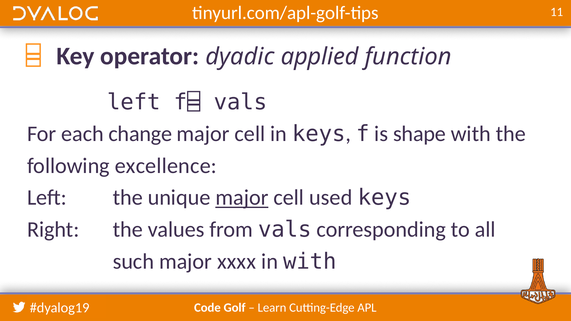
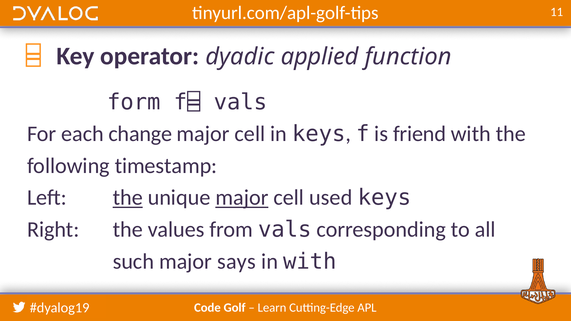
left: left -> form (134, 102)
shape: shape -> friend (420, 134)
excellence: excellence -> timestamp (166, 166)
the underline: none -> present (128, 198)
xxxx: xxxx -> says (237, 262)
